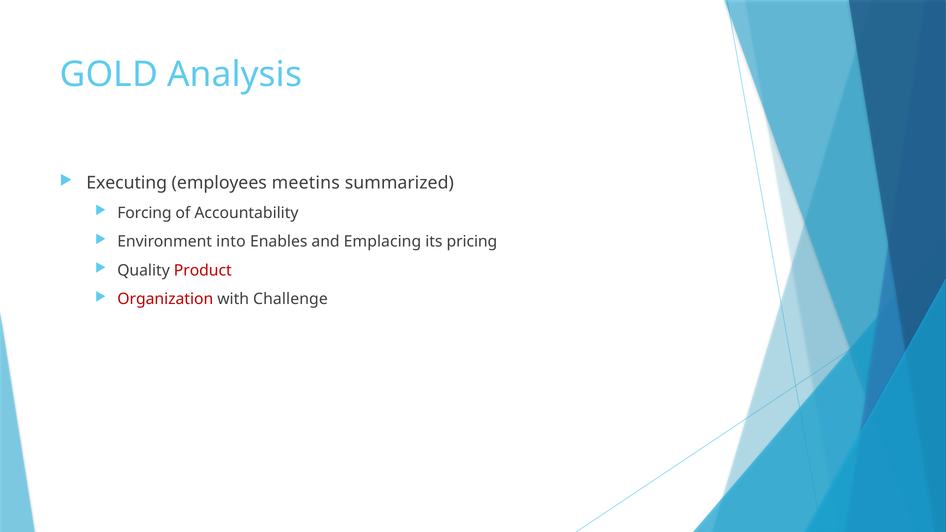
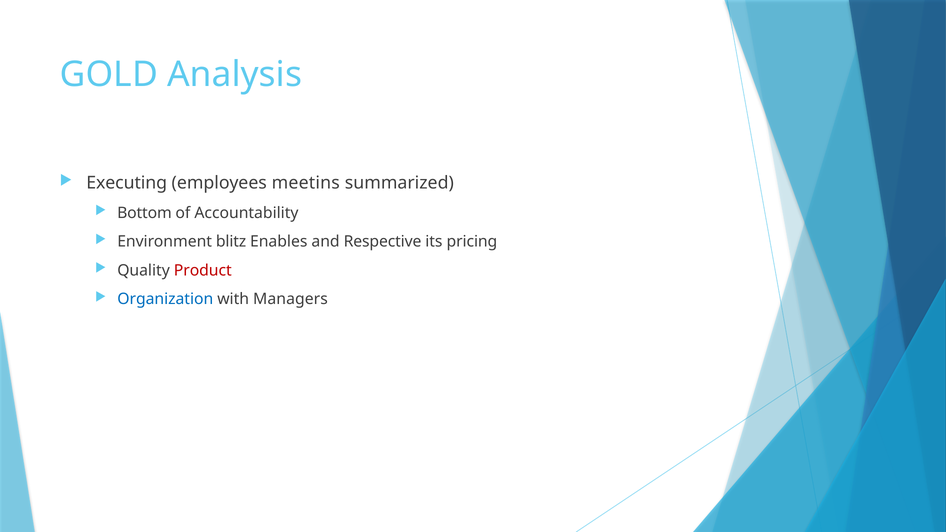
Forcing: Forcing -> Bottom (144, 213)
into: into -> blitz (231, 242)
Emplacing: Emplacing -> Respective (383, 242)
Organization colour: red -> blue (165, 299)
Challenge: Challenge -> Managers (290, 299)
